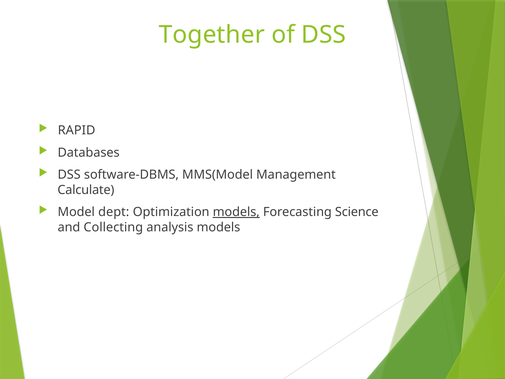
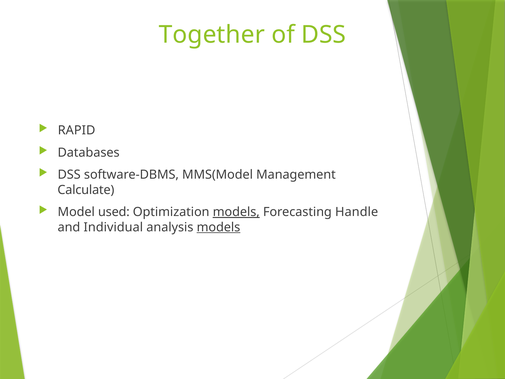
dept: dept -> used (114, 212)
Science: Science -> Handle (357, 212)
Collecting: Collecting -> Individual (113, 227)
models underline: none -> present (218, 227)
